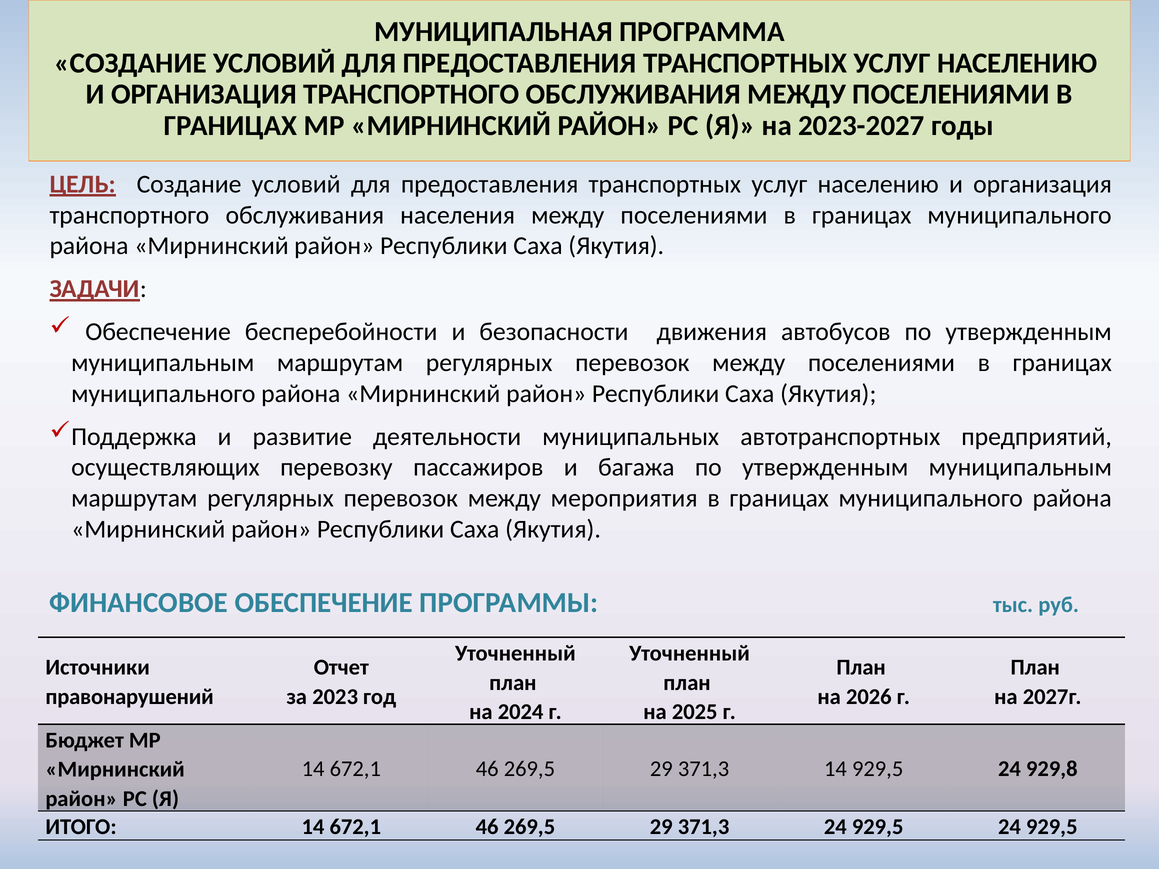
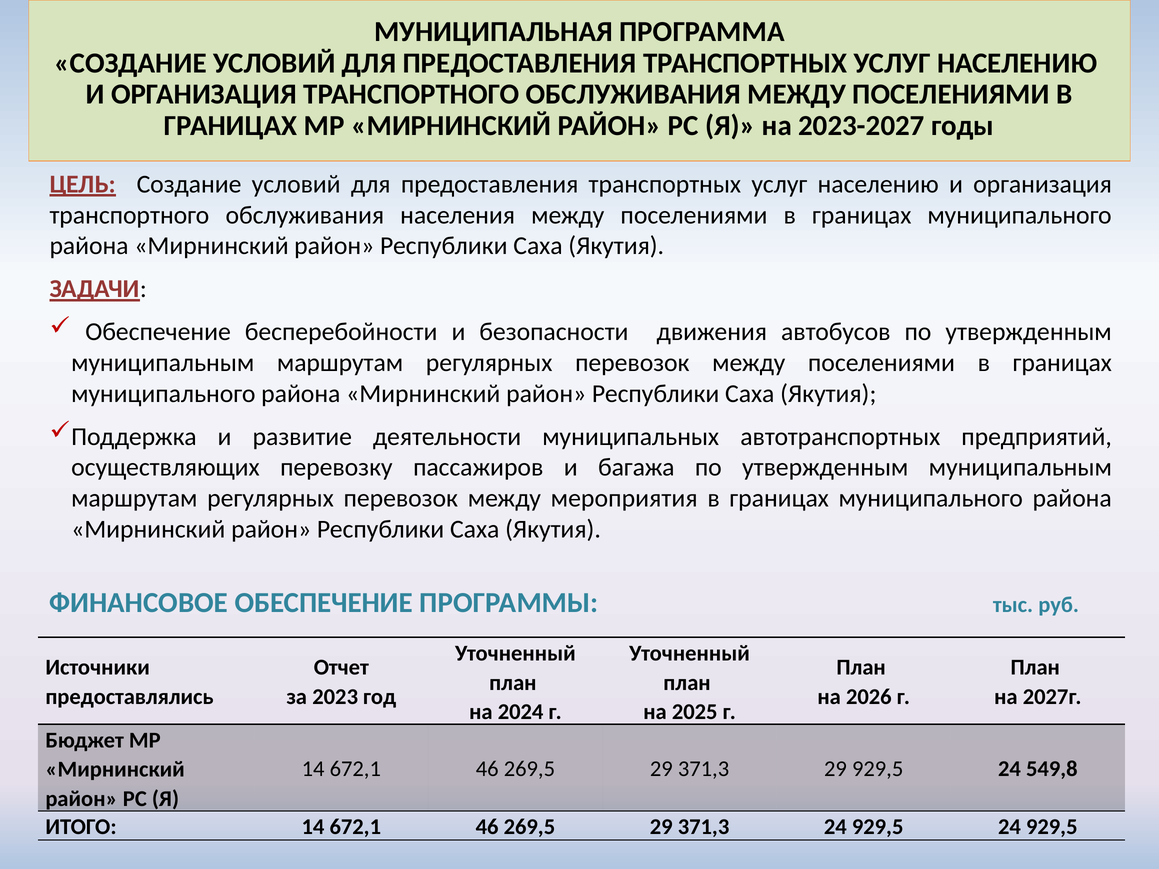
правонарушений: правонарушений -> предоставлялись (129, 697)
371,3 14: 14 -> 29 (835, 769)
929,8: 929,8 -> 549,8 (1052, 769)
